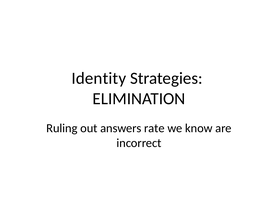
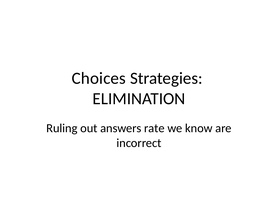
Identity: Identity -> Choices (99, 78)
